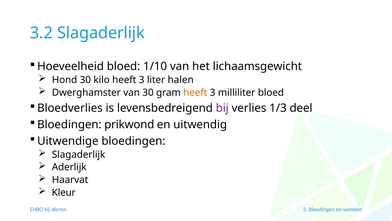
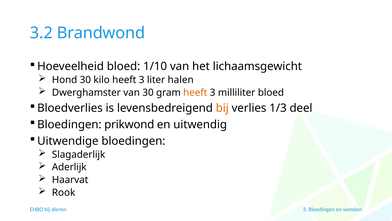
3.2 Slagaderlijk: Slagaderlijk -> Brandwond (101, 33)
bij colour: purple -> orange (222, 108)
Kleur: Kleur -> Rook (64, 192)
